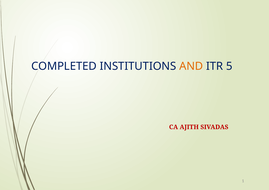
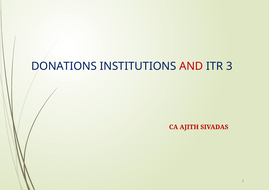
COMPLETED: COMPLETED -> DONATIONS (64, 66)
AND colour: orange -> red (191, 66)
5: 5 -> 3 (229, 66)
